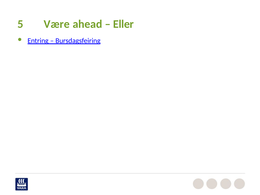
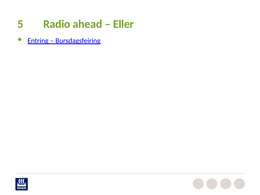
Være: Være -> Radio (57, 24)
